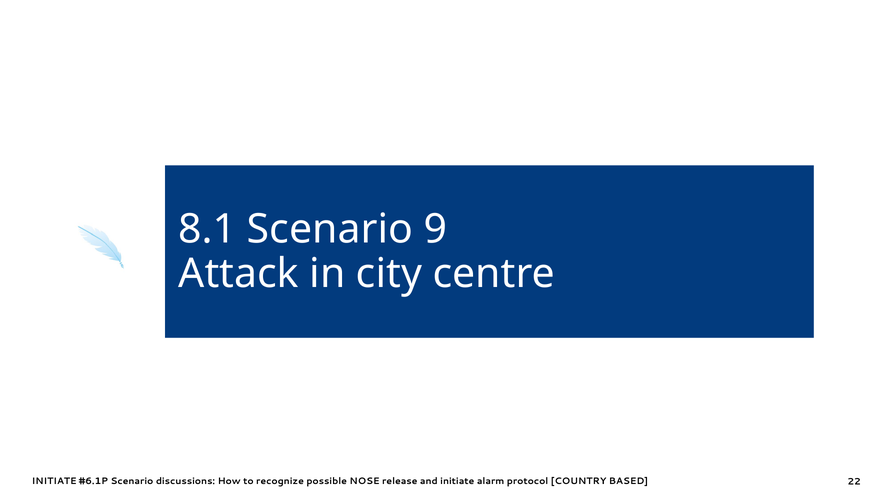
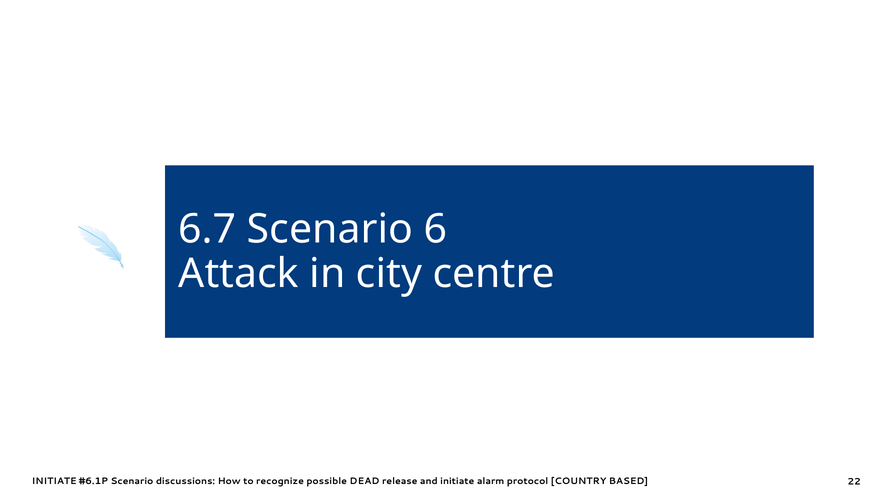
8.1: 8.1 -> 6.7 (207, 229)
9: 9 -> 6 (435, 229)
NOSE: NOSE -> DEAD (365, 481)
